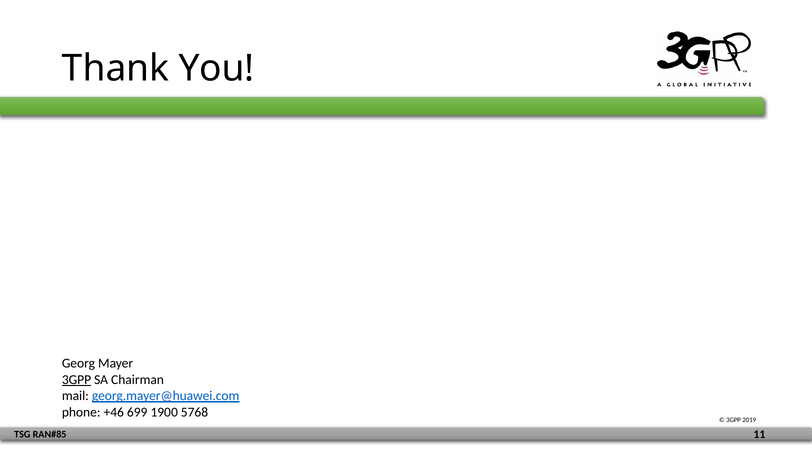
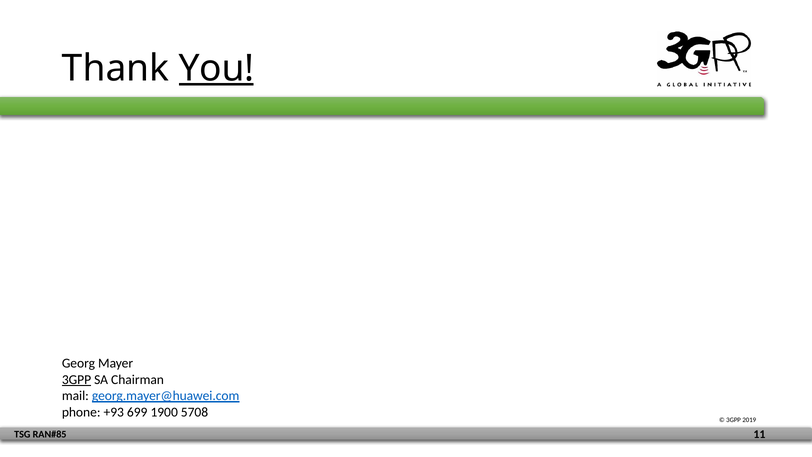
You underline: none -> present (217, 68)
+46: +46 -> +93 (114, 412)
5768: 5768 -> 5708 (195, 412)
